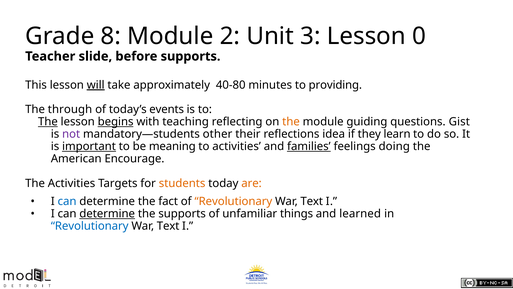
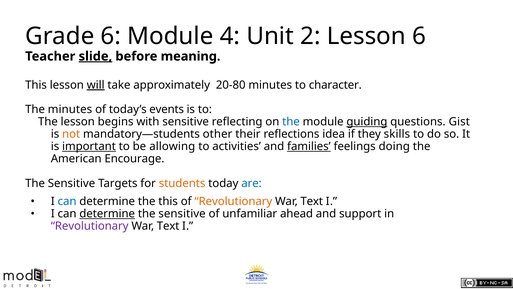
Grade 8: 8 -> 6 (111, 36)
2: 2 -> 4 (230, 36)
3: 3 -> 2 (310, 36)
Lesson 0: 0 -> 6 (419, 36)
slide underline: none -> present (95, 56)
before supports: supports -> meaning (191, 56)
40-80: 40-80 -> 20-80 (231, 85)
providing: providing -> character (335, 85)
The through: through -> minutes (70, 109)
The underline: present -> none (48, 122)
begins underline: present -> none (116, 122)
with teaching: teaching -> sensitive (186, 122)
the colour: orange -> blue (291, 122)
guiding underline: none -> present (367, 122)
not colour: purple -> orange (71, 134)
learn: learn -> skills (397, 134)
meaning: meaning -> allowing (172, 146)
Activities: Activities -> Sensitive (72, 183)
are colour: orange -> blue (252, 183)
the fact: fact -> this (168, 201)
supports: supports -> sensitive (182, 213)
things: things -> ahead (297, 213)
learned: learned -> support (360, 213)
Revolutionary colour: blue -> purple (90, 226)
